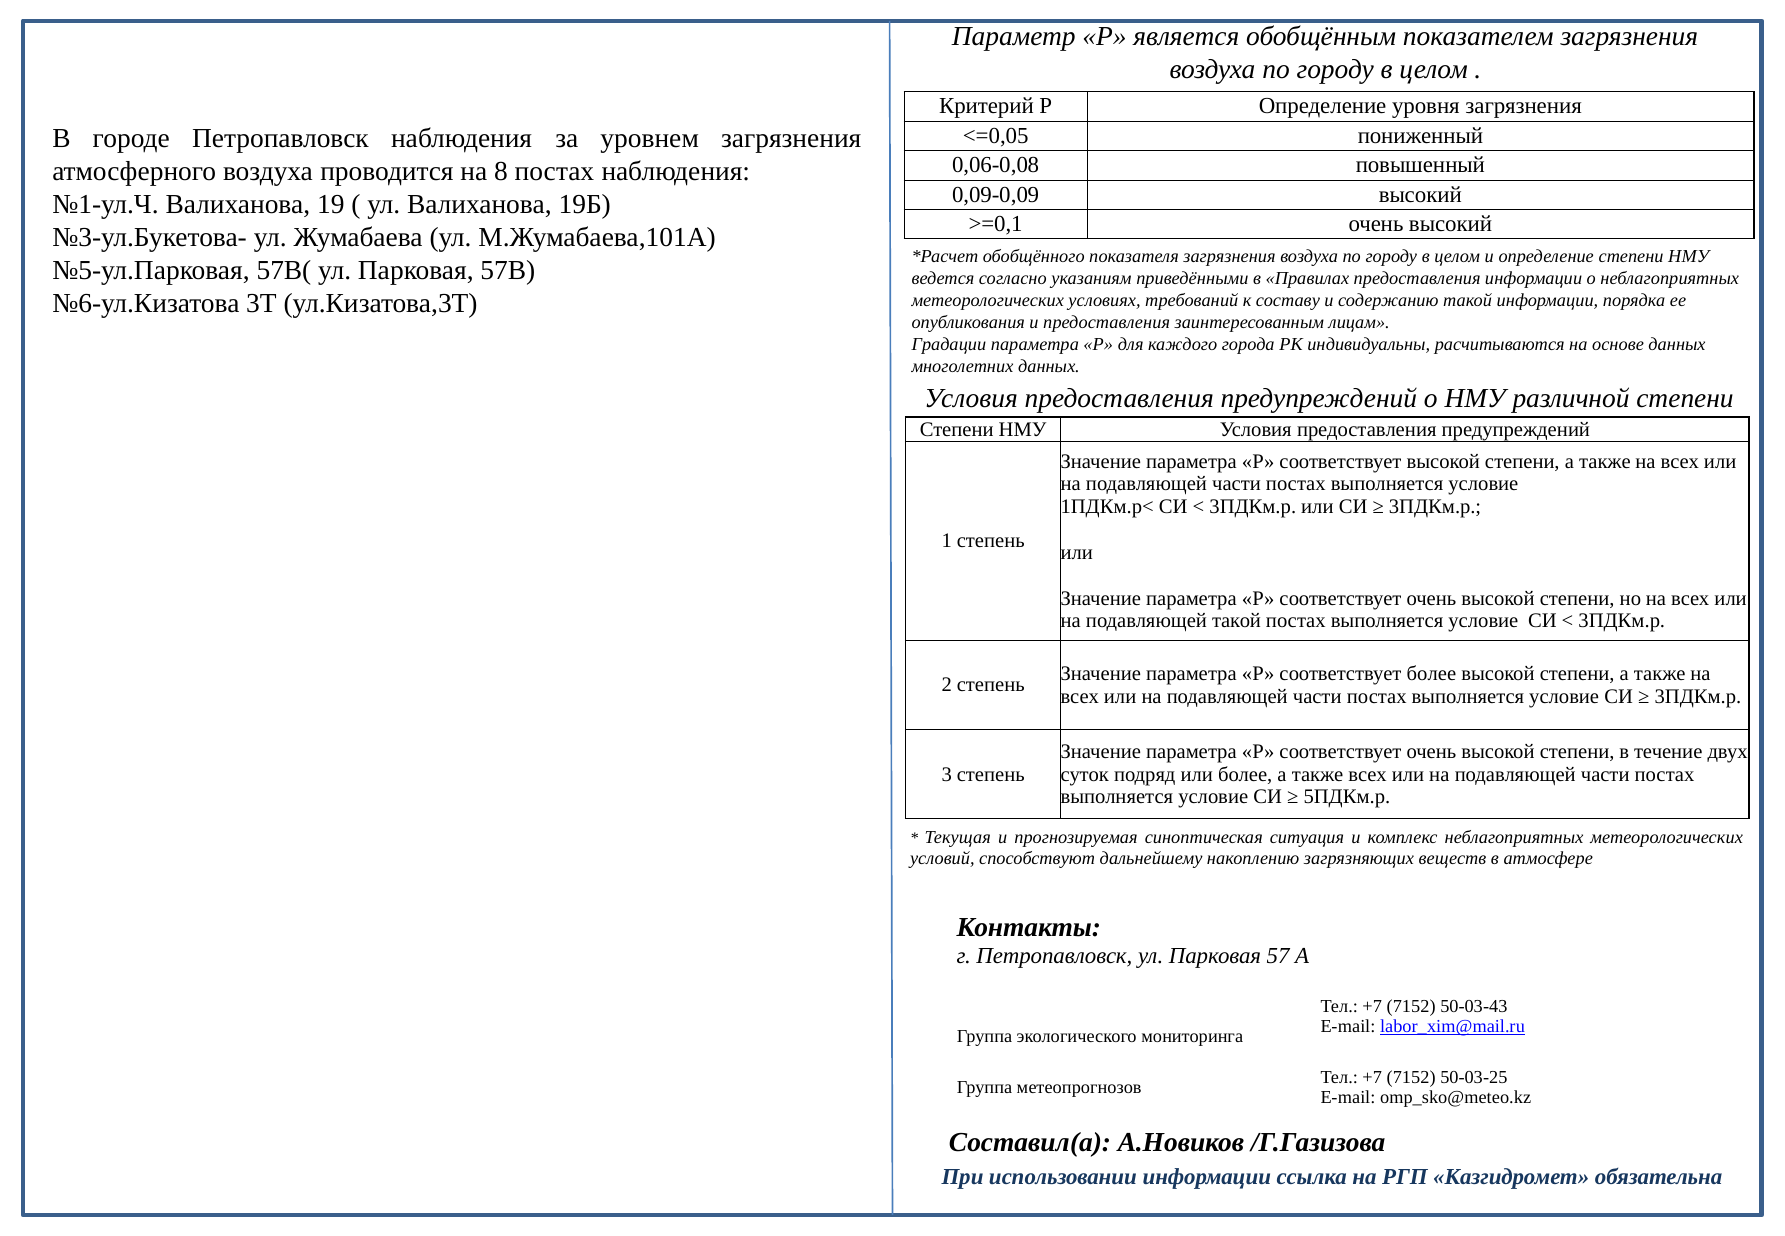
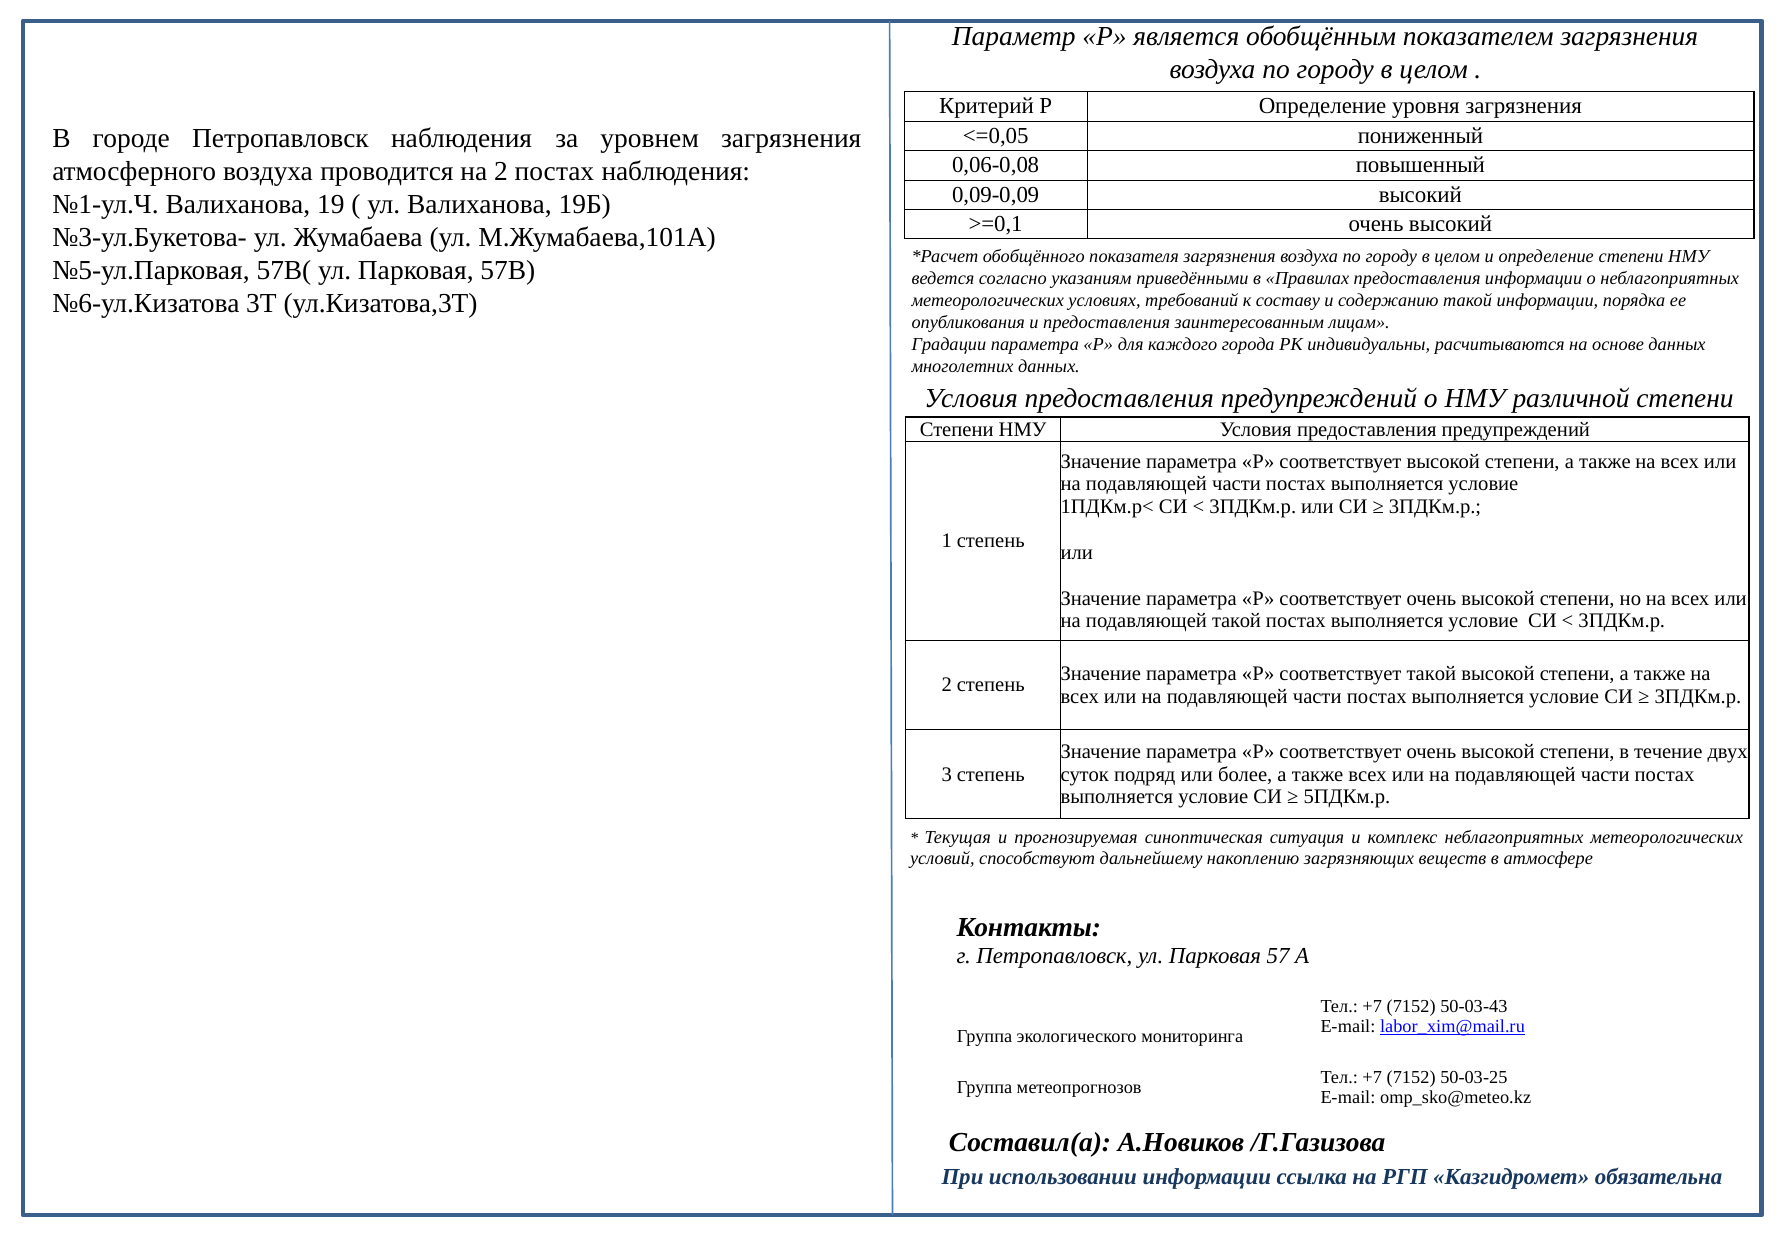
на 8: 8 -> 2 (501, 171)
соответствует более: более -> такой (1431, 673)
